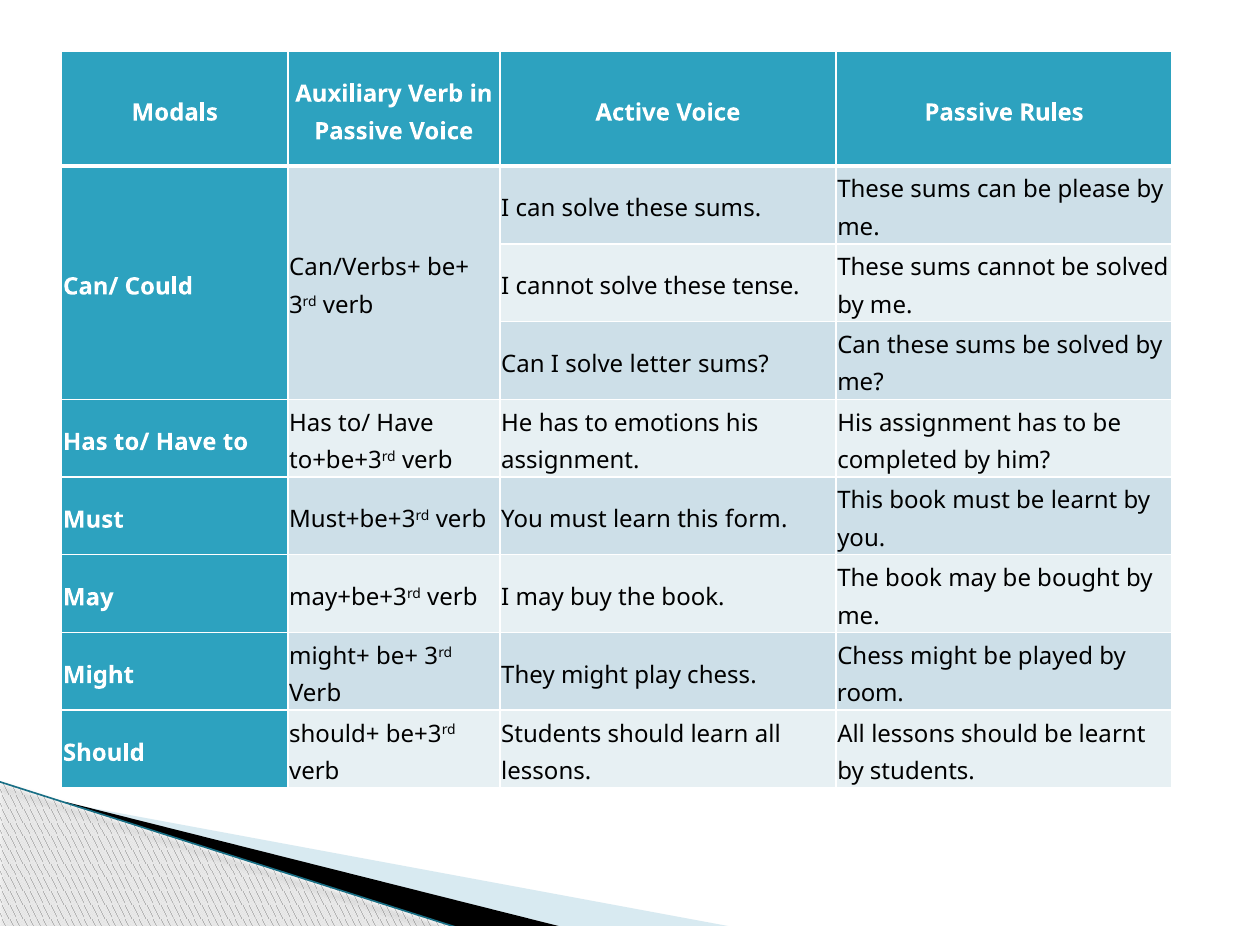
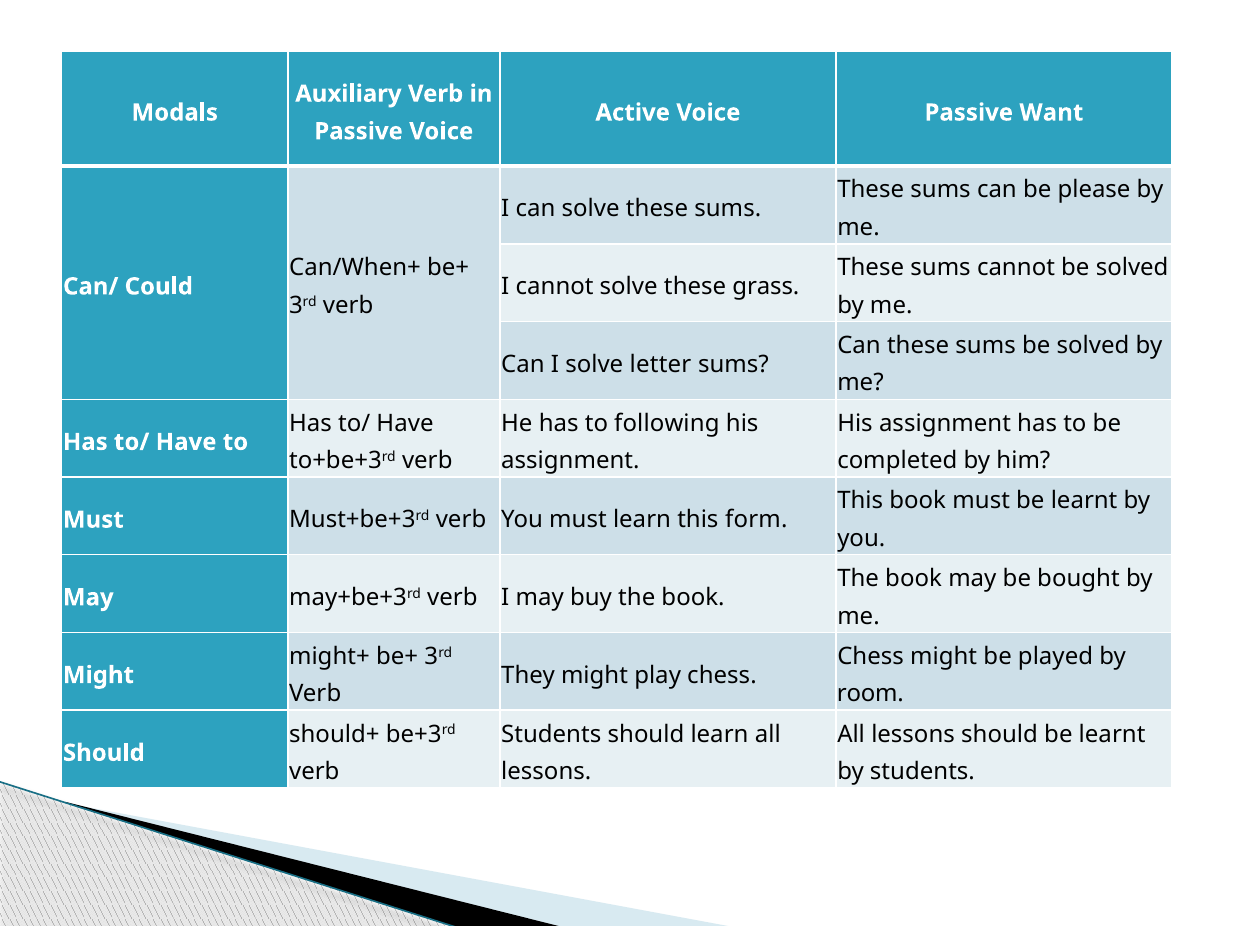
Rules: Rules -> Want (1051, 113)
Can/Verbs+: Can/Verbs+ -> Can/When+ (355, 268)
tense: tense -> grass (766, 286)
emotions: emotions -> following (667, 423)
